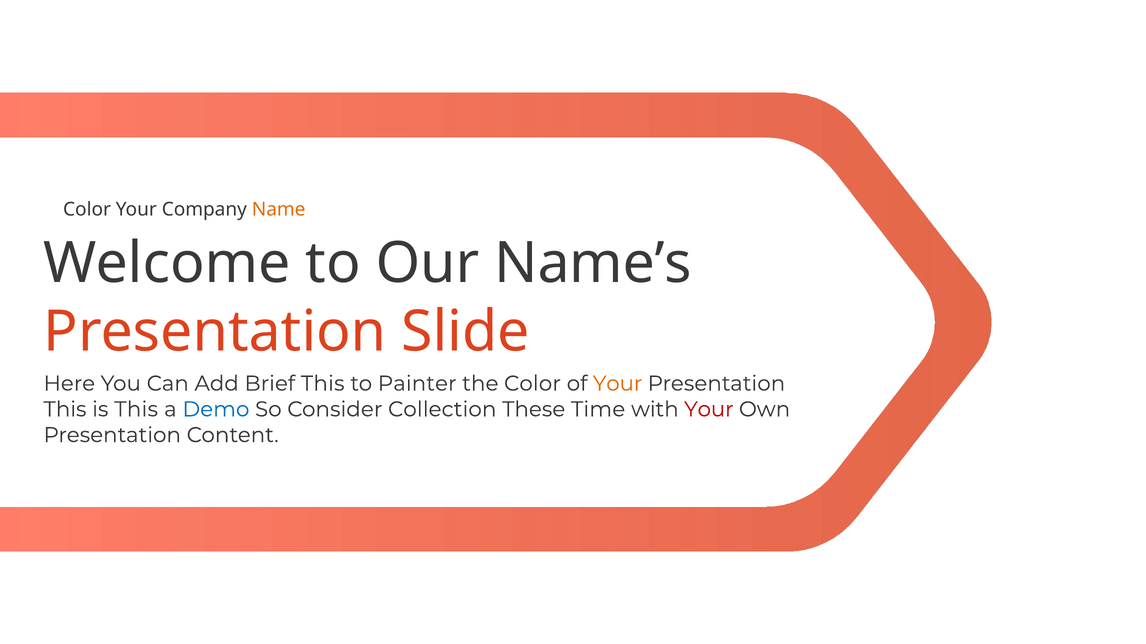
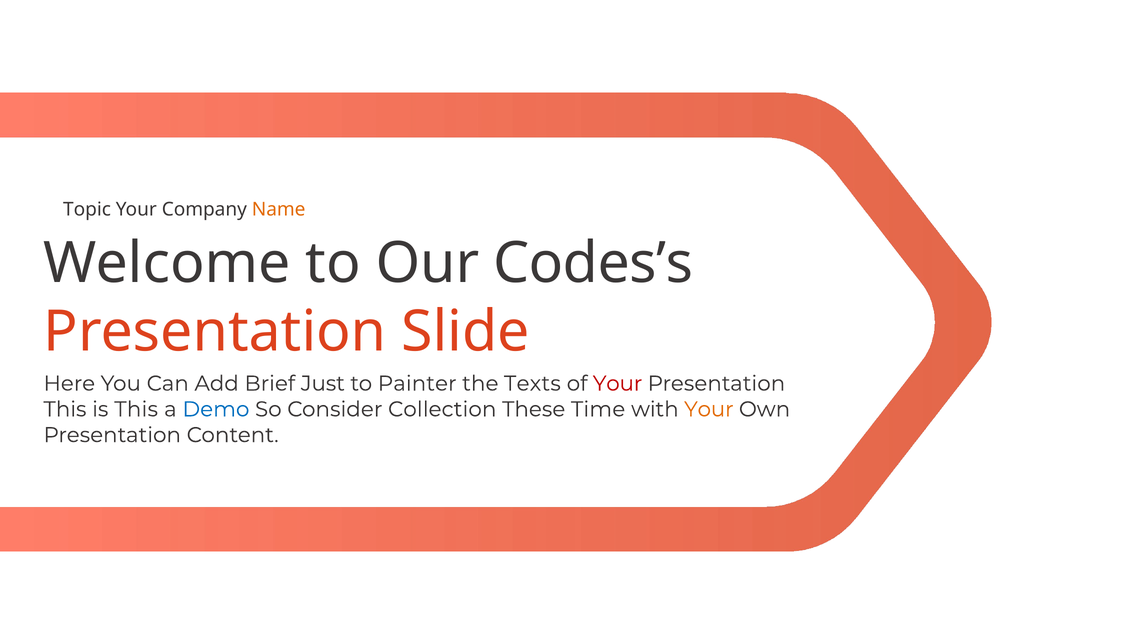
Color: Color -> Topic (87, 210)
Name’s: Name’s -> Codes’s (593, 264)
Brief This: This -> Just (323, 384)
the Color: Color -> Texts (532, 384)
Your colour: orange -> red (618, 384)
Your colour: red -> orange (709, 410)
